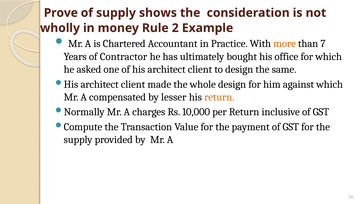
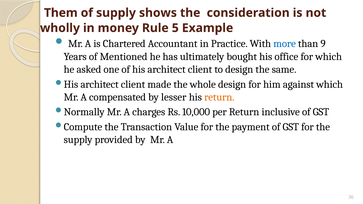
Prove: Prove -> Them (61, 13)
2: 2 -> 5 (175, 28)
more colour: orange -> blue (285, 44)
7: 7 -> 9 (323, 44)
Contractor: Contractor -> Mentioned (124, 57)
